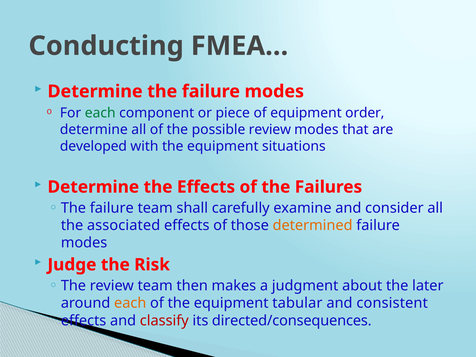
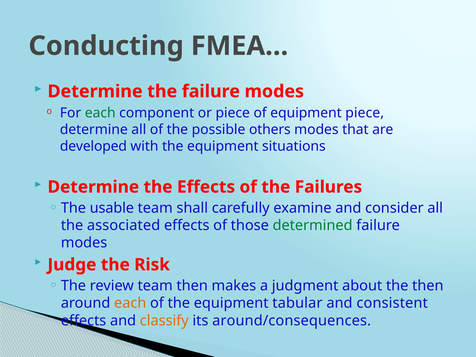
equipment order: order -> piece (365, 113)
possible review: review -> others (270, 130)
failure: failure -> usable (112, 208)
determined colour: orange -> green (313, 225)
the later: later -> then (428, 286)
classify colour: red -> orange (164, 321)
directed/consequences: directed/consequences -> around/consequences (292, 321)
